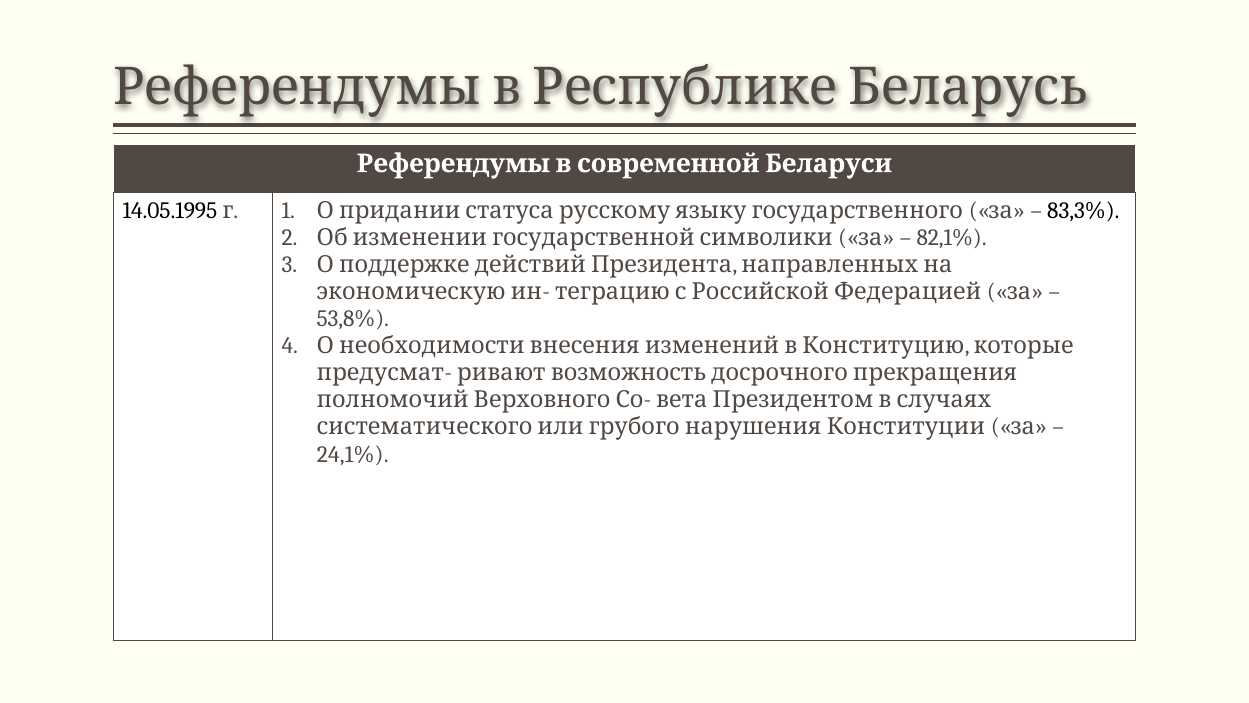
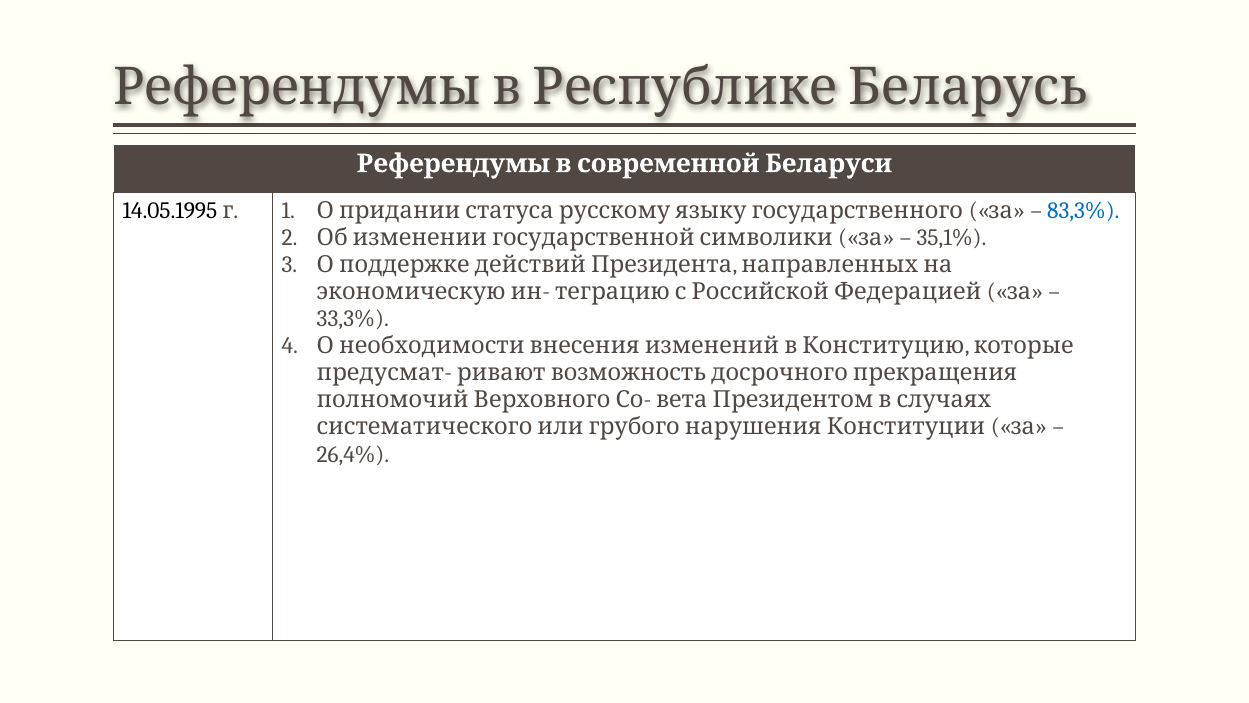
83,3% colour: black -> blue (1083, 211)
82,1%: 82,1% -> 35,1% (952, 238)
53,8%: 53,8% -> 33,3% (353, 319)
24,1%: 24,1% -> 26,4% (353, 454)
